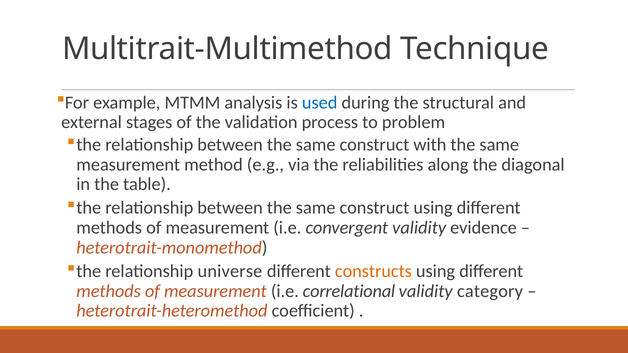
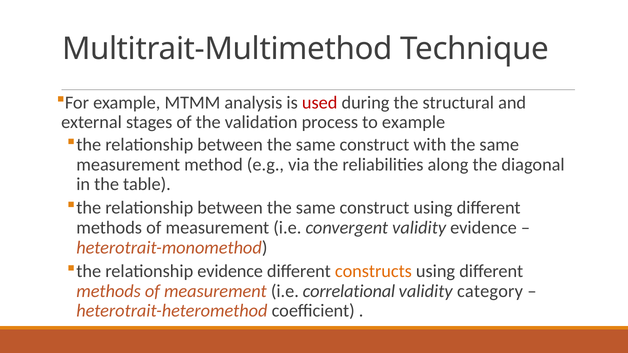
used colour: blue -> red (320, 103)
to problem: problem -> example (414, 122)
relationship universe: universe -> evidence (230, 271)
